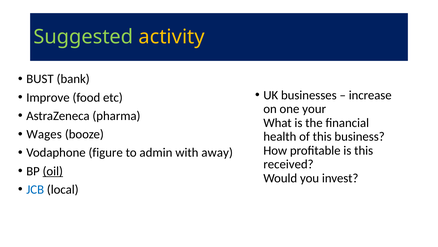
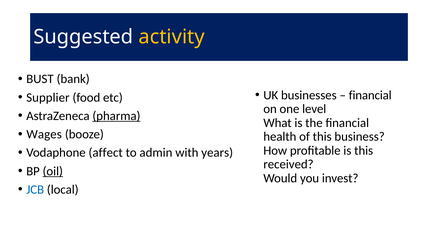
Suggested colour: light green -> white (83, 37)
increase: increase -> financial (370, 95)
Improve: Improve -> Supplier (48, 97)
your: your -> level (314, 109)
pharma underline: none -> present (116, 116)
figure: figure -> affect (106, 152)
away: away -> years (217, 152)
